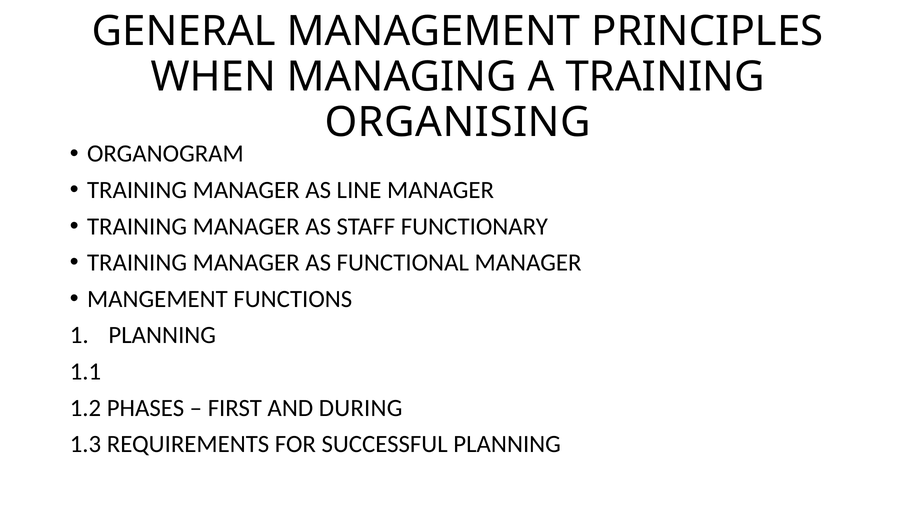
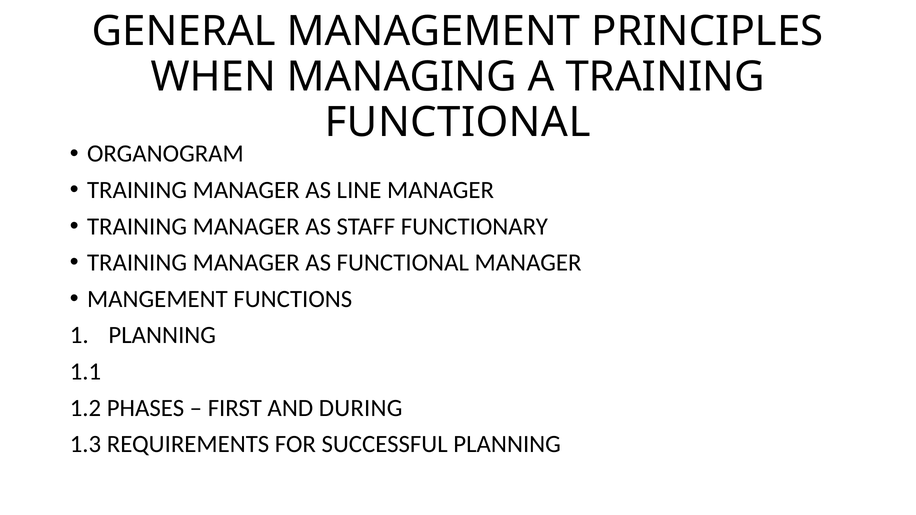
ORGANISING: ORGANISING -> FUNCTIONAL (458, 122)
